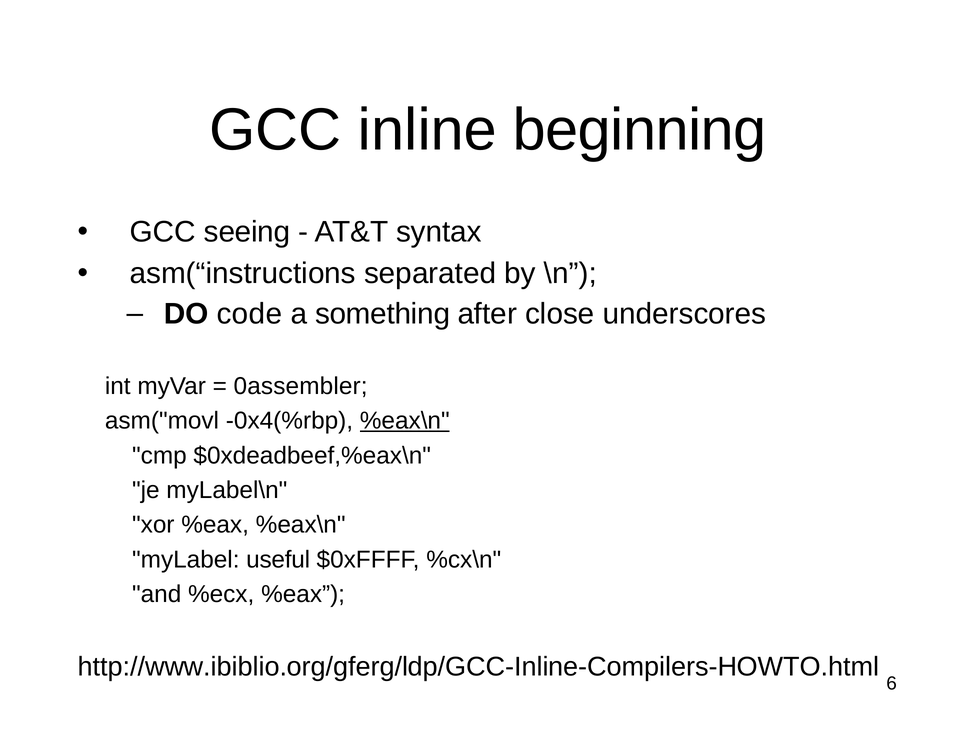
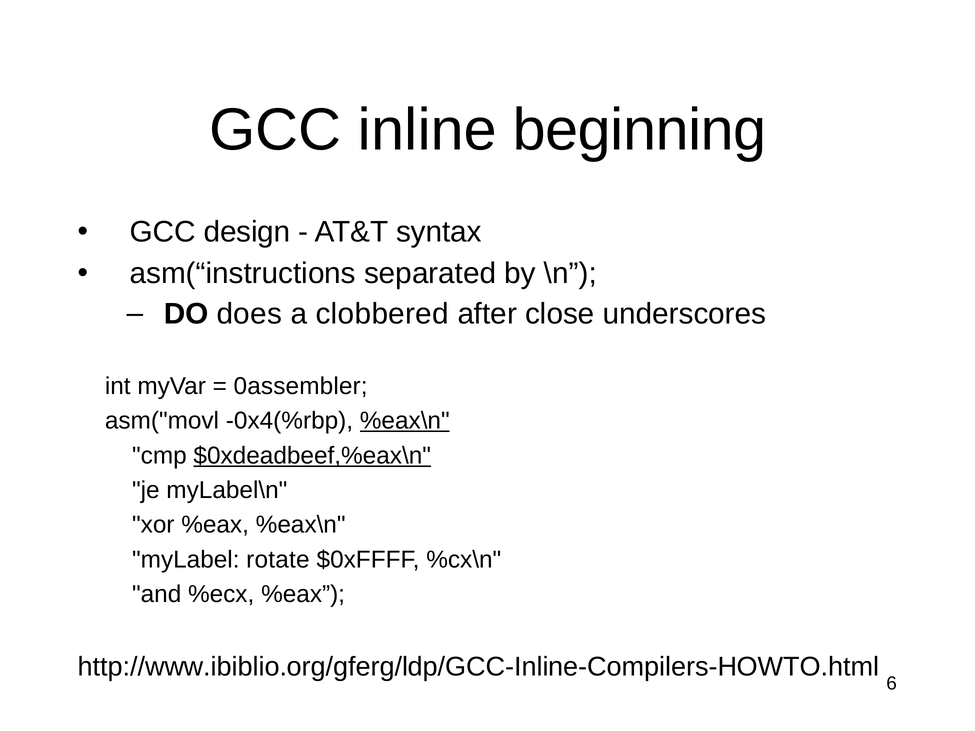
seeing: seeing -> design (247, 232)
code: code -> does (249, 314)
something: something -> clobbered (382, 314)
$0xdeadbeef,%eax\n underline: none -> present (312, 456)
useful: useful -> rotate (278, 560)
